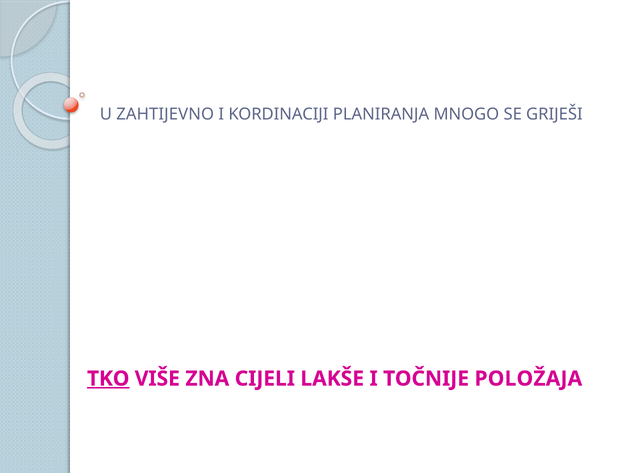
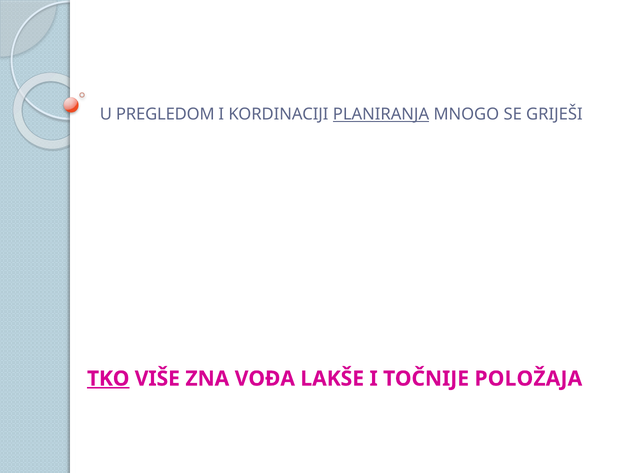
ZAHTIJEVNO: ZAHTIJEVNO -> PREGLEDOM (165, 114)
PLANIRANJA underline: none -> present (381, 114)
CIJELI: CIJELI -> VOĐA (265, 379)
